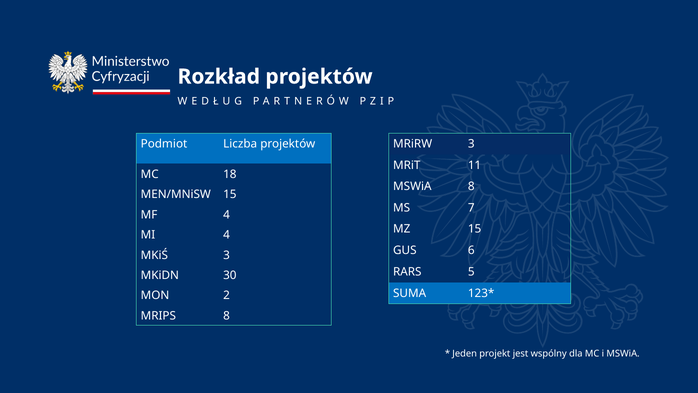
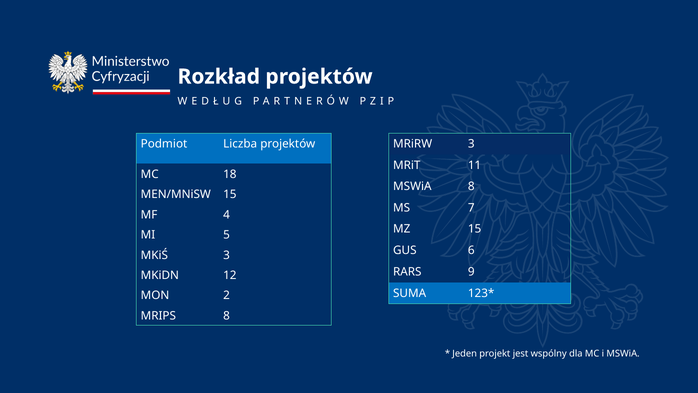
MI 4: 4 -> 5 (227, 235)
5: 5 -> 9 (471, 272)
30: 30 -> 12 (230, 275)
